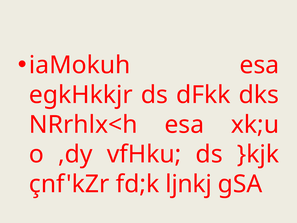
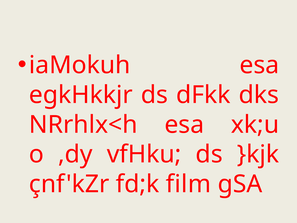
ljnkj: ljnkj -> film (188, 184)
